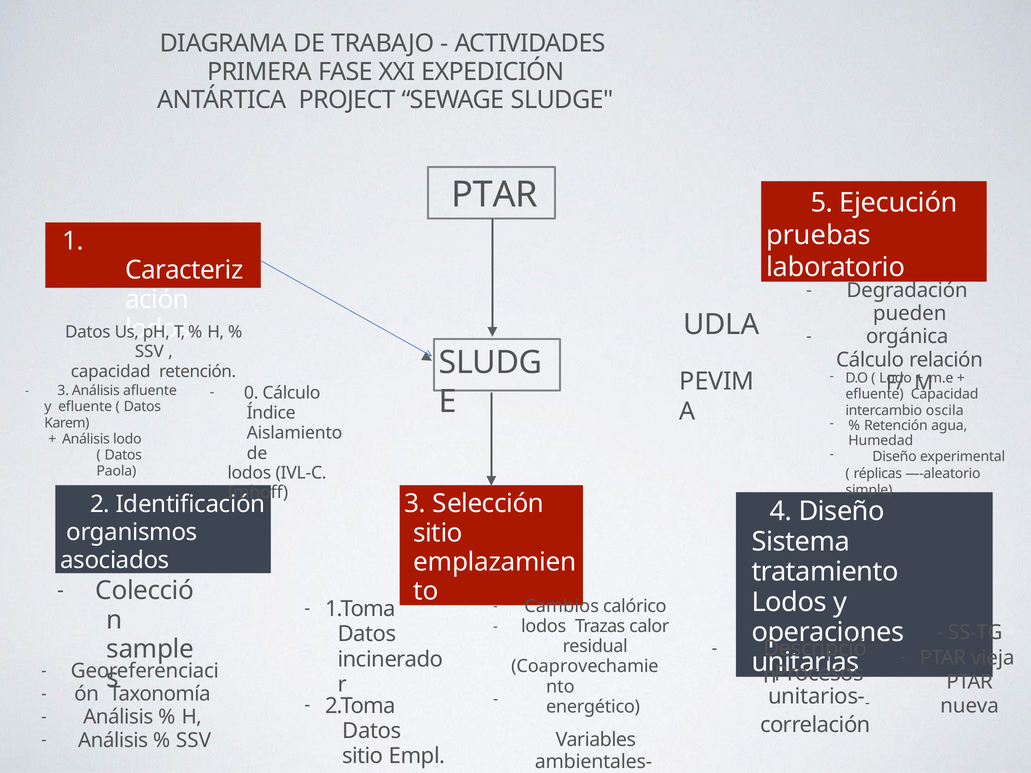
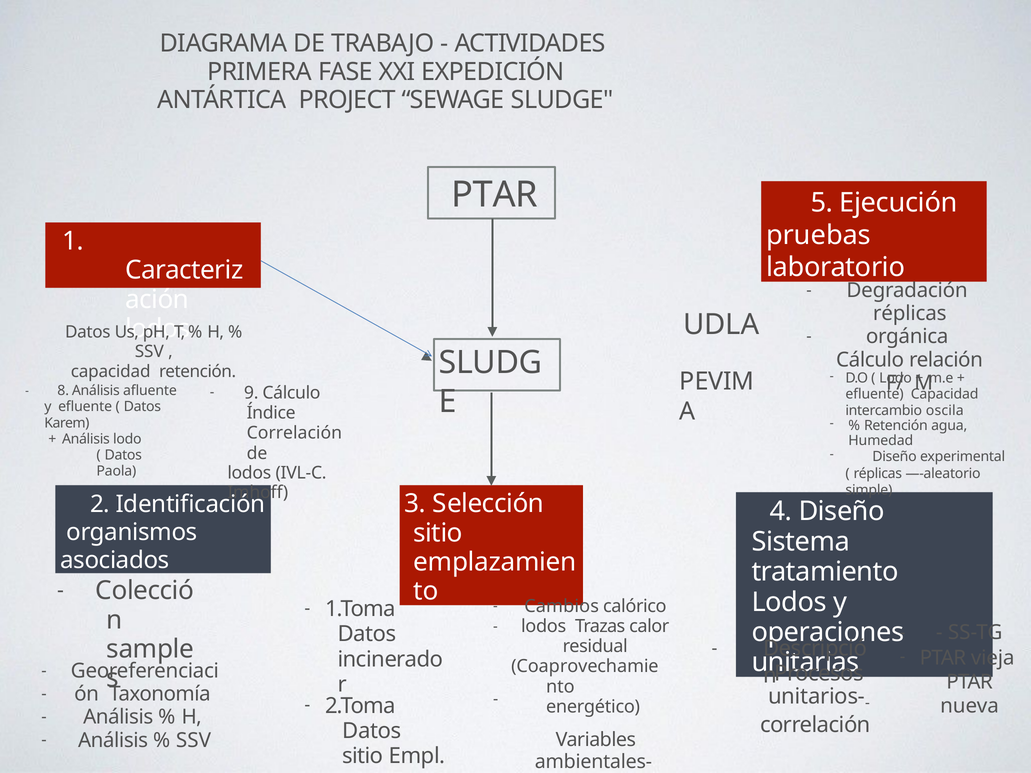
pueden: pueden -> réplicas (910, 314)
3: 3 -> 8 (63, 391)
0: 0 -> 9 (251, 393)
Aislamiento: Aislamiento -> Correlación (294, 433)
